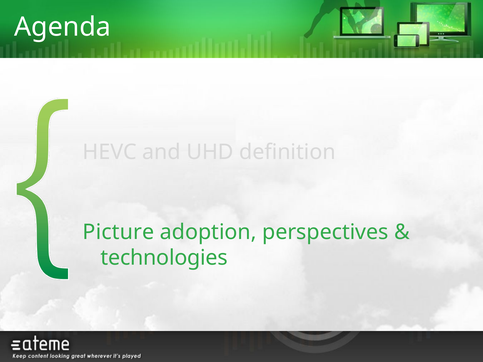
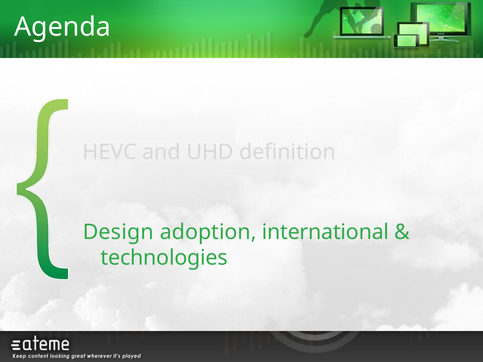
Picture: Picture -> Design (118, 232)
perspectives: perspectives -> international (325, 232)
